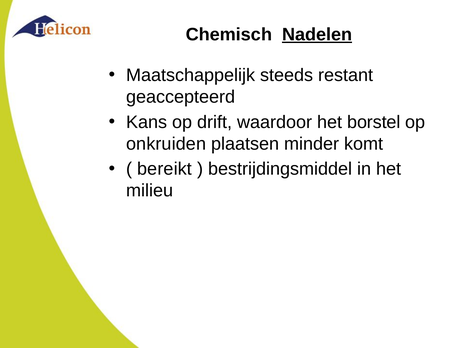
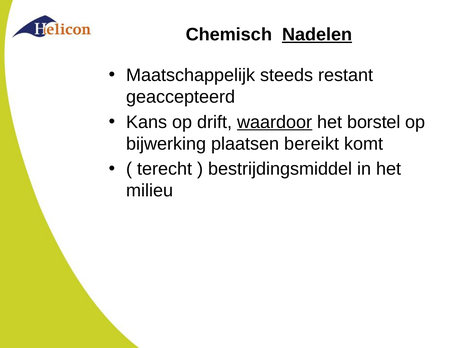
waardoor underline: none -> present (275, 122)
onkruiden: onkruiden -> bijwerking (166, 144)
minder: minder -> bereikt (312, 144)
bereikt: bereikt -> terecht (165, 169)
